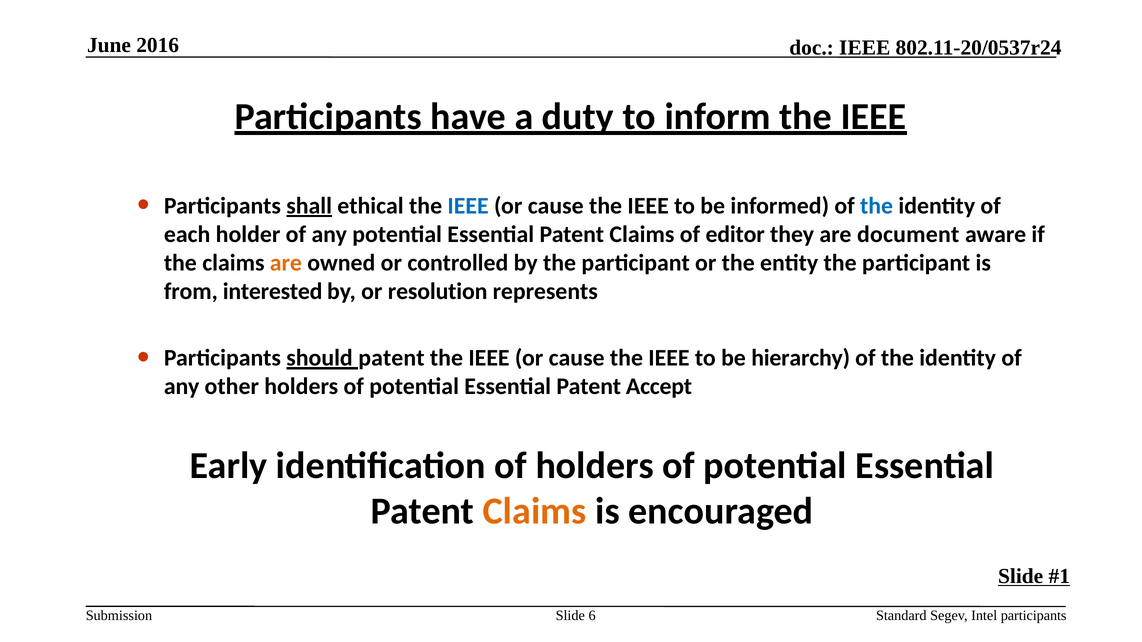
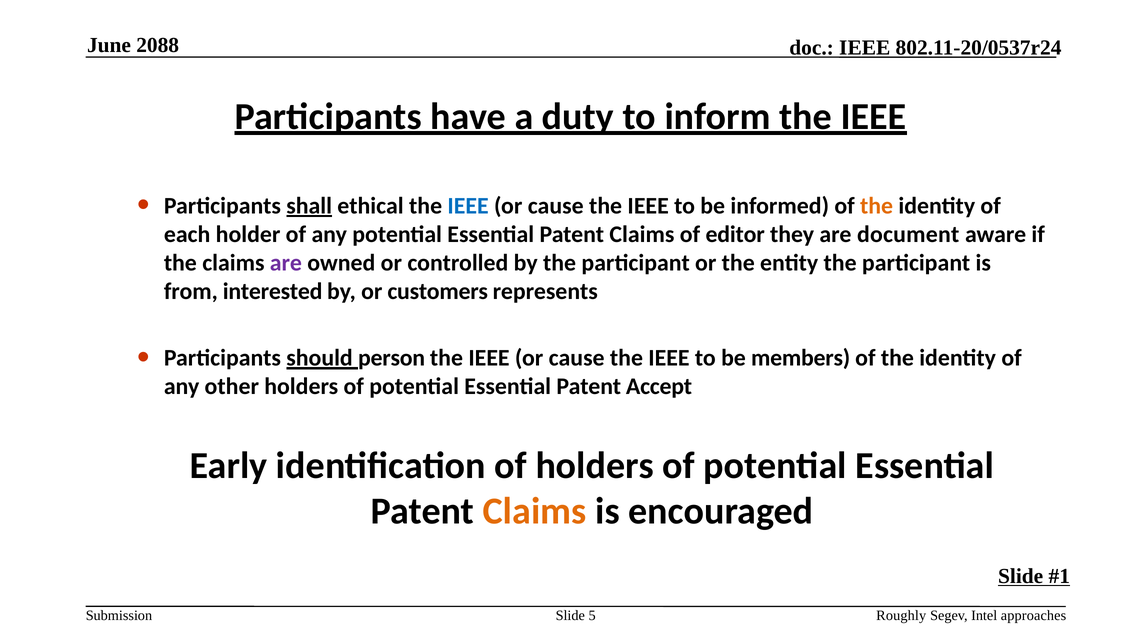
2016: 2016 -> 2088 (158, 45)
the colour: blue -> orange (877, 206)
are colour: orange -> purple (286, 263)
resolution: resolution -> customers (438, 292)
should patent: patent -> person (392, 358)
hierarchy: hierarchy -> members (801, 358)
6: 6 -> 5 (592, 616)
Standard: Standard -> Roughly (901, 616)
Intel participants: participants -> approaches (1034, 616)
